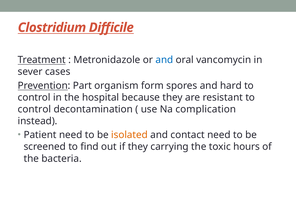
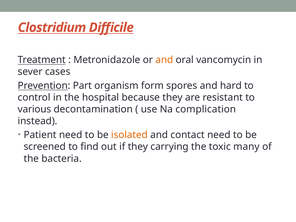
and colour: blue -> orange (164, 60)
control: control -> various (34, 109)
hours: hours -> many (246, 147)
